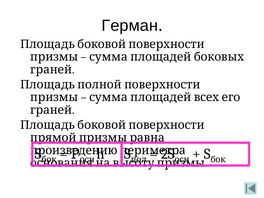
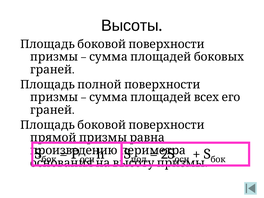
Герман: Герман -> Высоты (130, 26)
